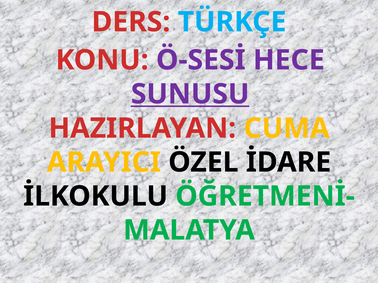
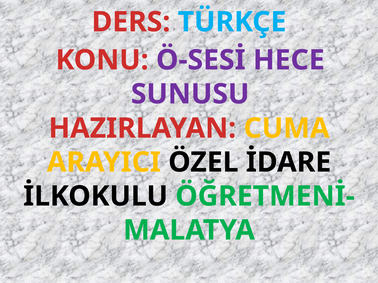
SUNUSU underline: present -> none (190, 94)
